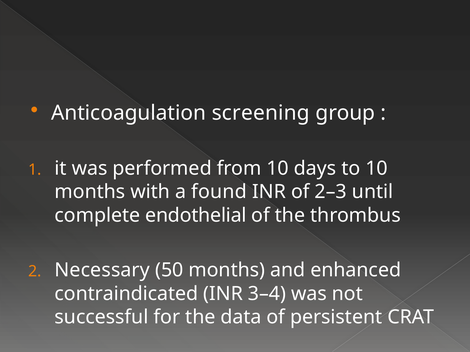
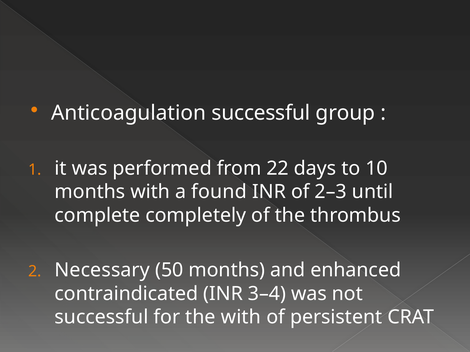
Anticoagulation screening: screening -> successful (261, 113)
from 10: 10 -> 22 (278, 169)
endothelial: endothelial -> completely (196, 216)
the data: data -> with (241, 317)
